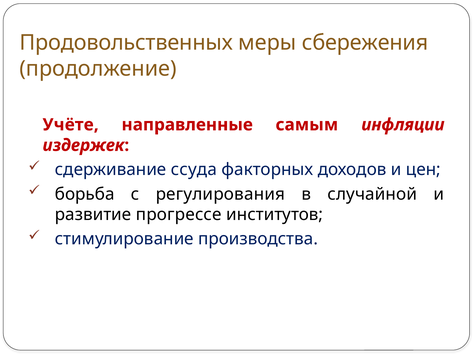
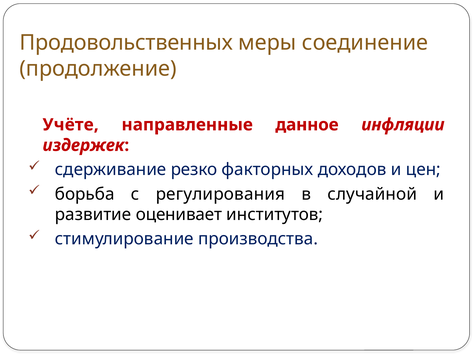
сбережения: сбережения -> соединение (365, 43)
самым: самым -> данное (307, 125)
ссуда: ссуда -> резко (194, 170)
прогрессе: прогрессе -> оценивает (179, 214)
